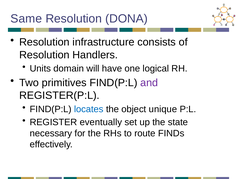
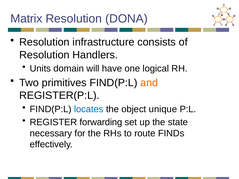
Same: Same -> Matrix (26, 19)
and colour: purple -> orange (149, 83)
eventually: eventually -> forwarding (101, 122)
